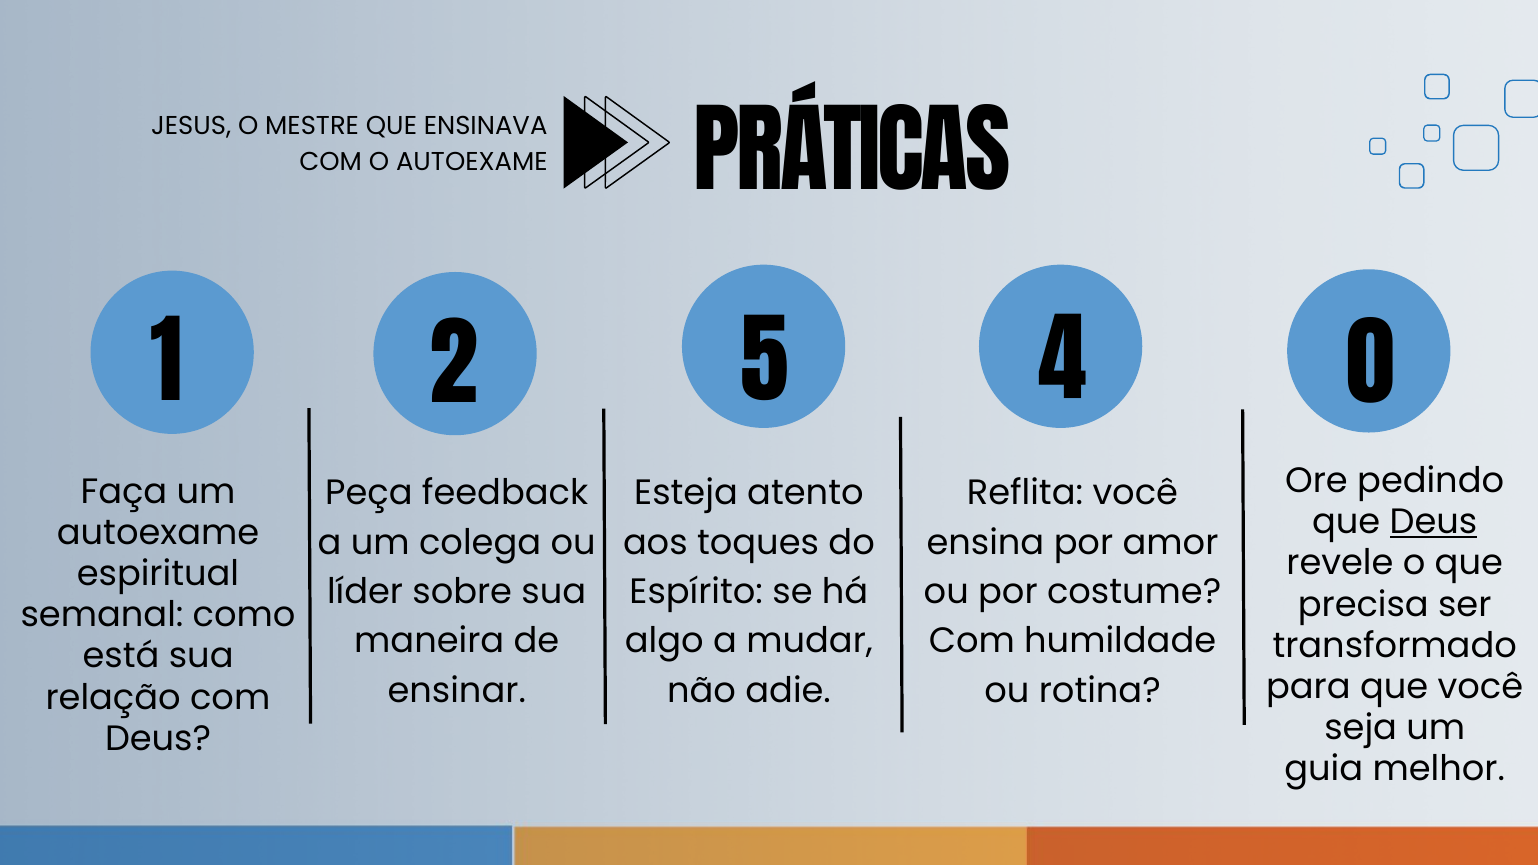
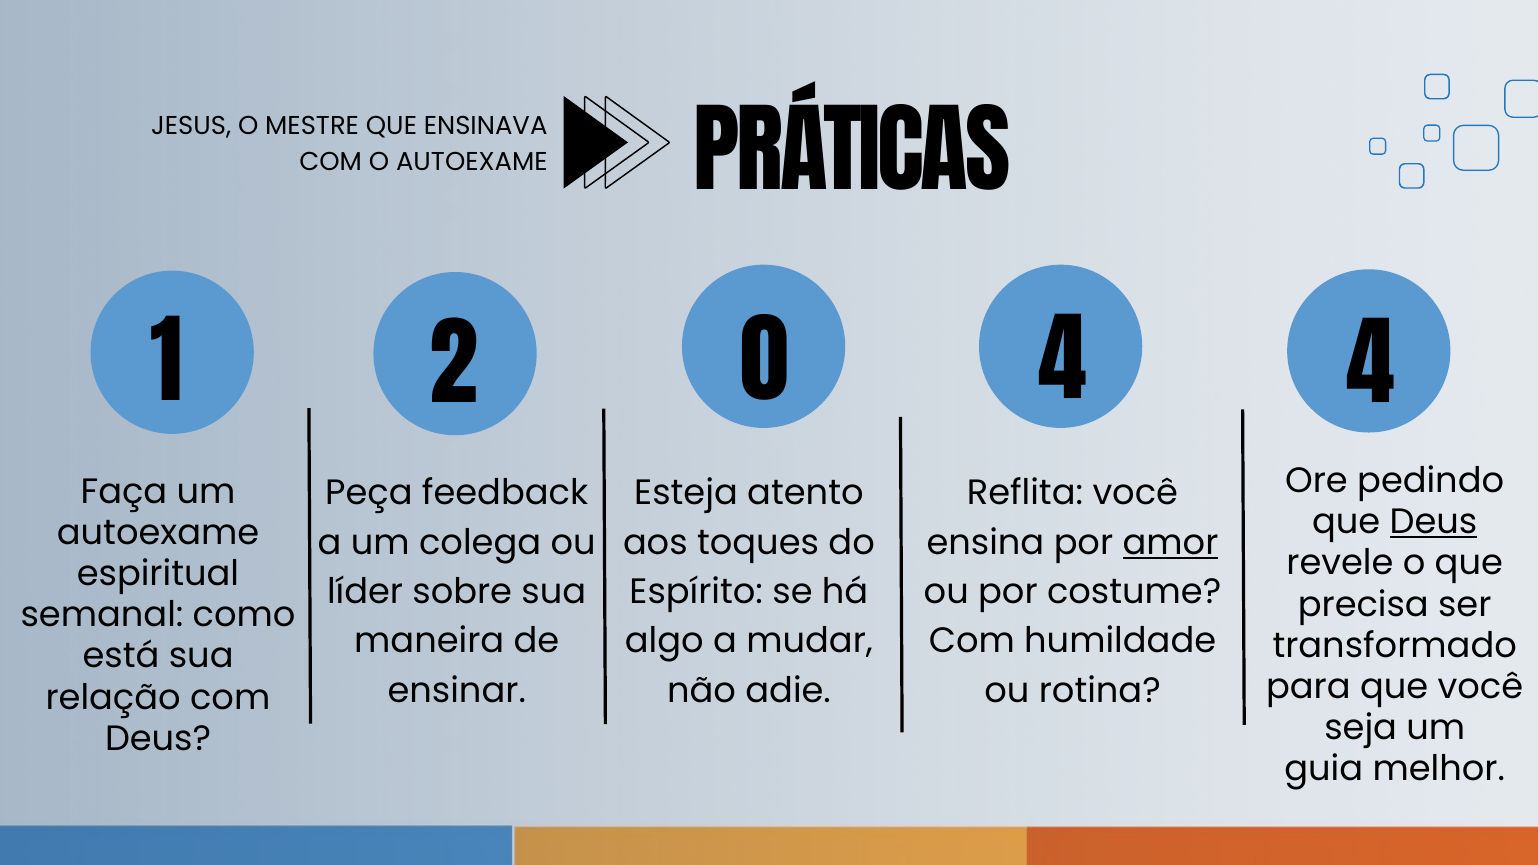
5: 5 -> 0 (765, 367)
4 0: 0 -> 4 (1370, 370)
amor underline: none -> present (1170, 543)
